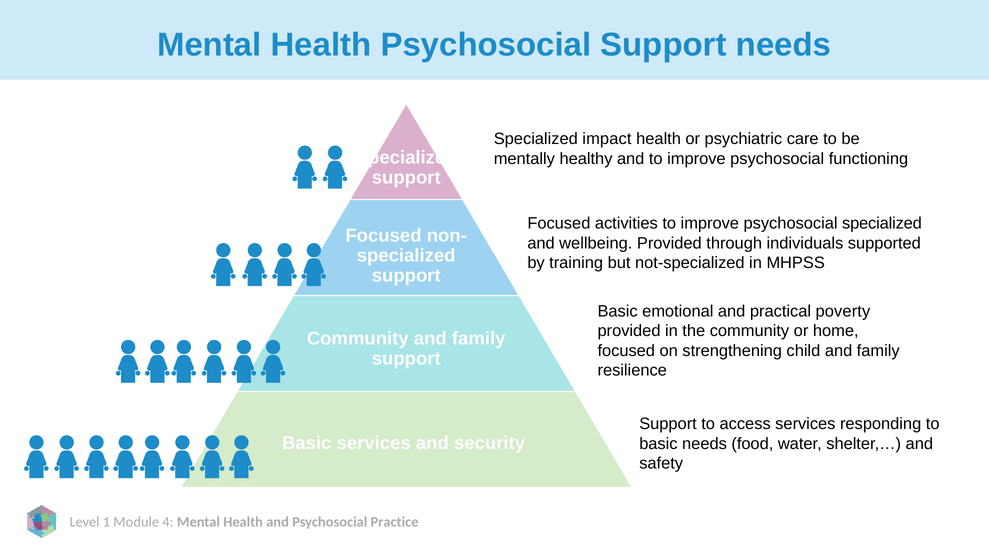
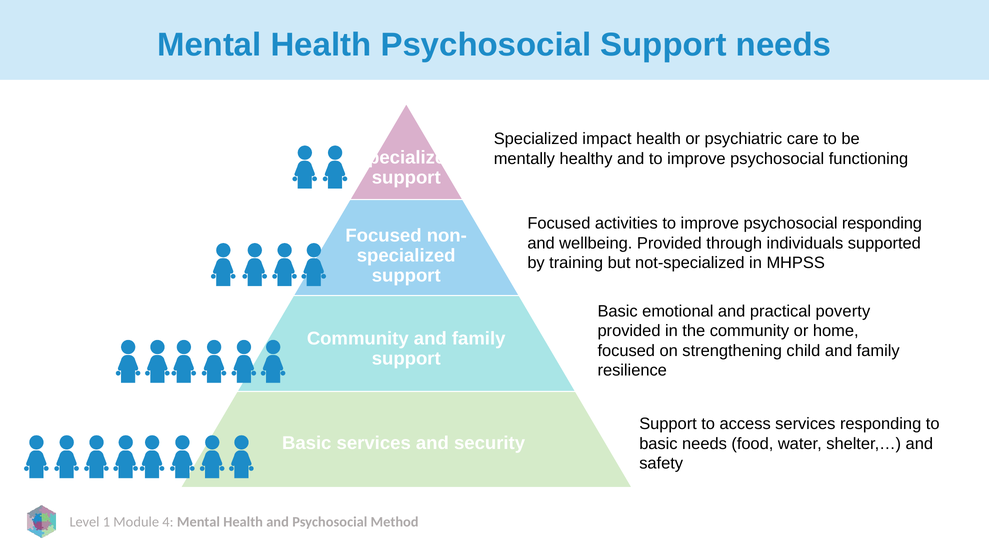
psychosocial specialized: specialized -> responding (882, 223)
Practice: Practice -> Method (395, 523)
